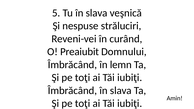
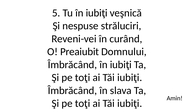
Tu în slava: slava -> iubiţi (97, 13)
Îmbrăcând în lemn: lemn -> iubiţi (121, 65)
